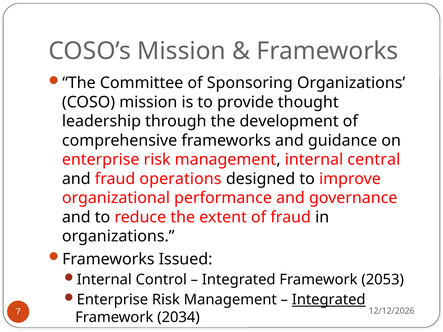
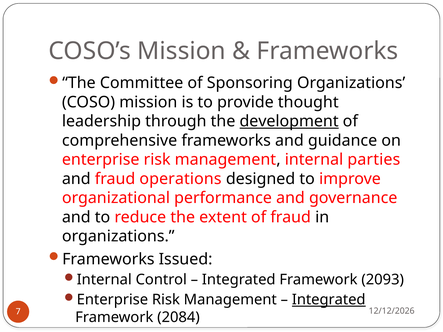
development underline: none -> present (289, 121)
central: central -> parties (374, 160)
2053: 2053 -> 2093 (383, 280)
2034: 2034 -> 2084 (178, 318)
